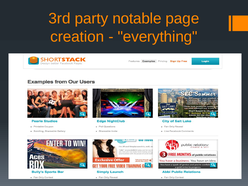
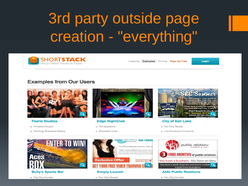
notable: notable -> outside (137, 19)
